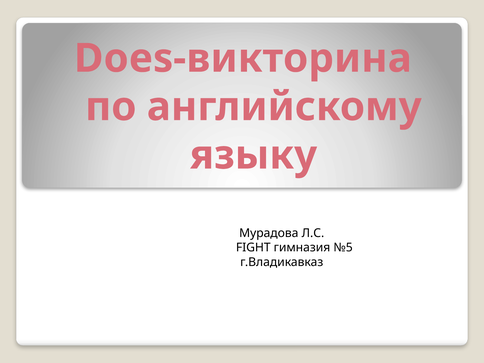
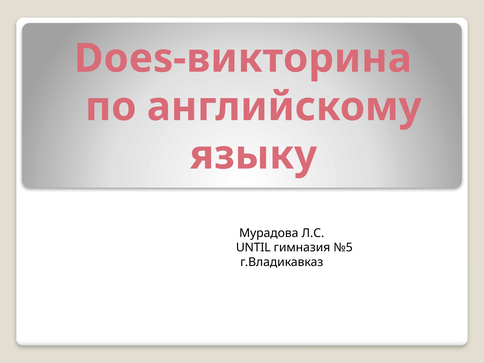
FIGHT: FIGHT -> UNTIL (253, 248)
